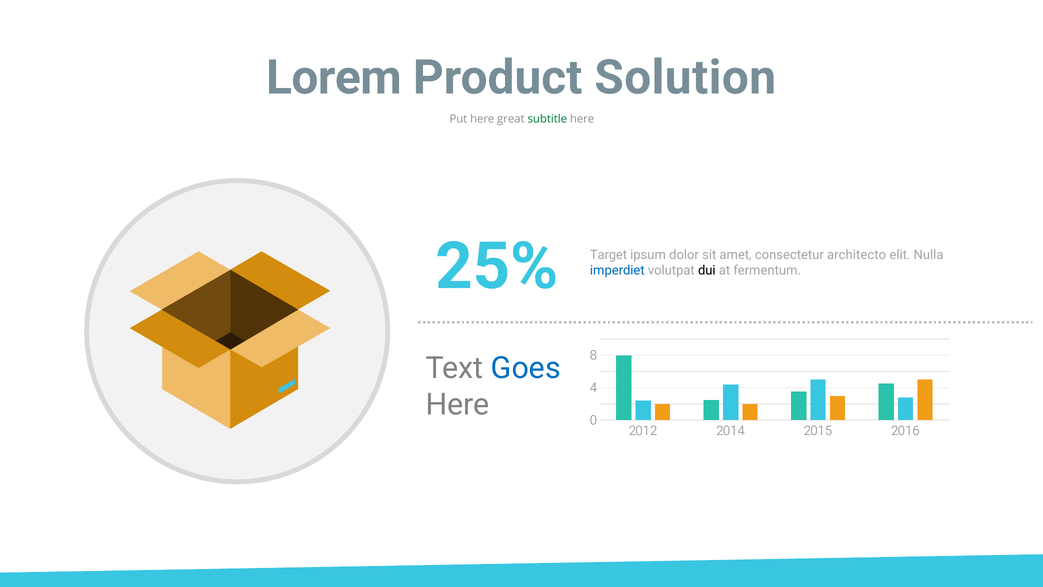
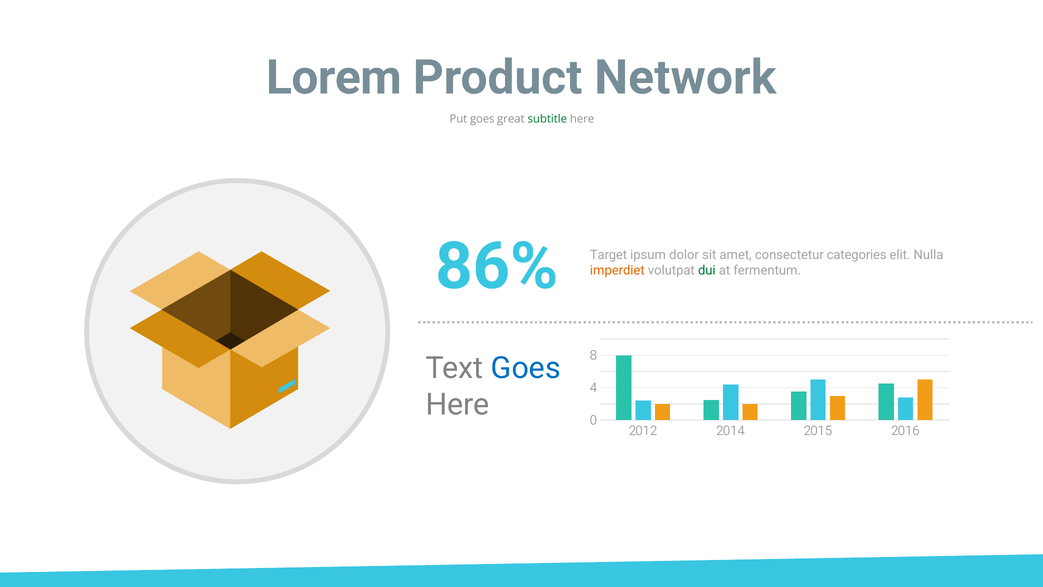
Solution: Solution -> Network (685, 78)
Put here: here -> goes (482, 119)
25%: 25% -> 86% (497, 266)
architecto: architecto -> categories (857, 255)
imperdiet colour: blue -> orange (617, 270)
dui colour: black -> green (707, 270)
